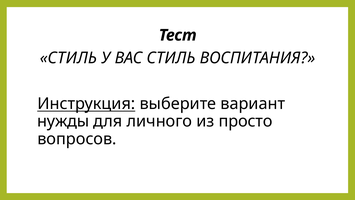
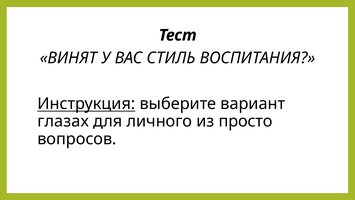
СТИЛЬ: СТИЛЬ -> ВИНЯТ (69, 58)
нужды: нужды -> глазах (63, 121)
